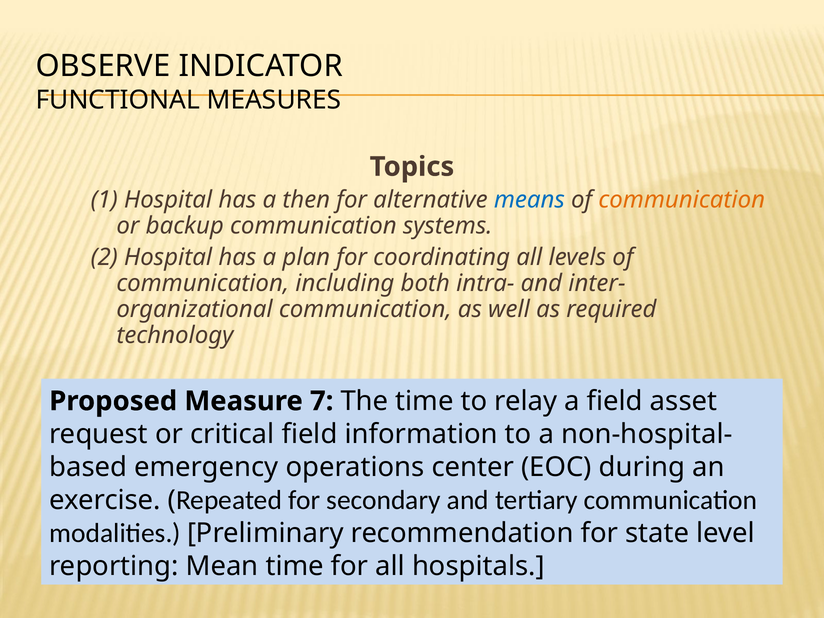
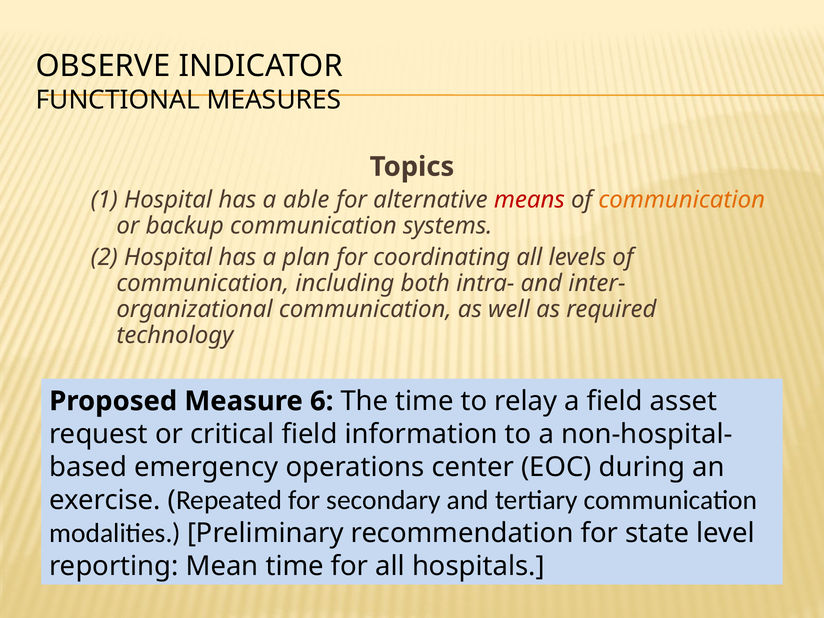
then: then -> able (306, 200)
means colour: blue -> red (529, 200)
7: 7 -> 6 (322, 401)
